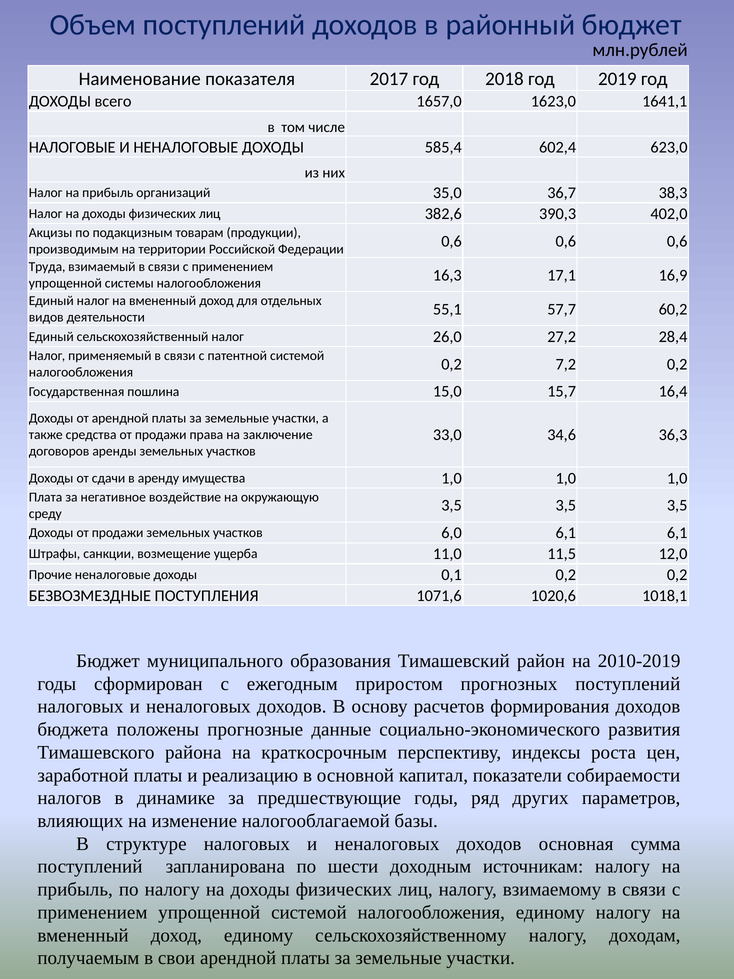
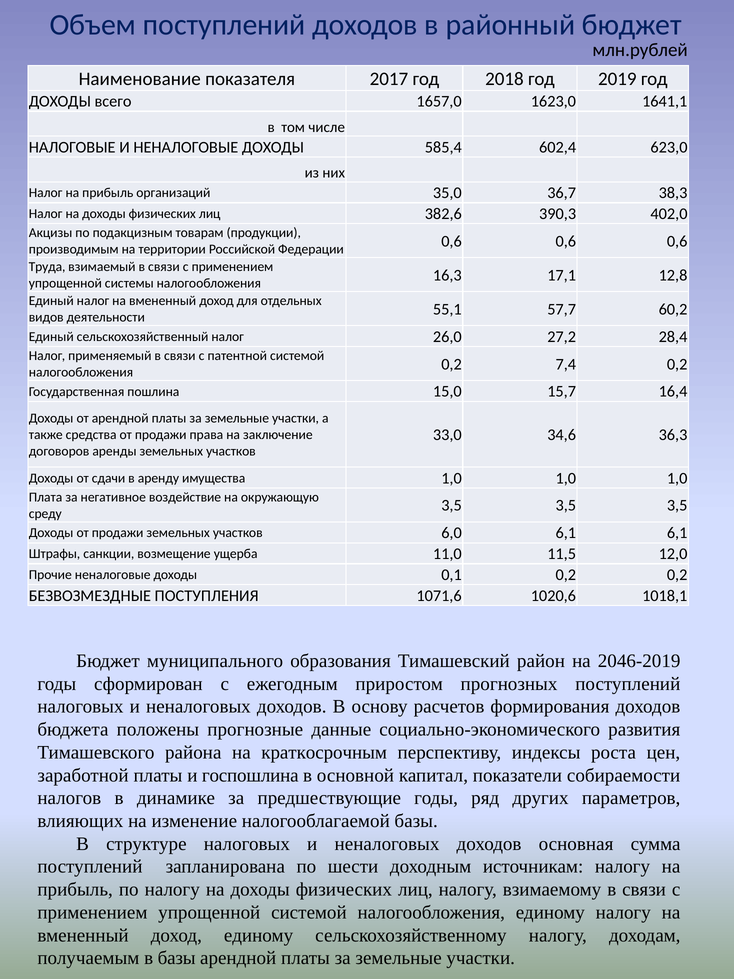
16,9: 16,9 -> 12,8 (673, 275)
7,2: 7,2 -> 7,4 (566, 364)
2010-2019: 2010-2019 -> 2046-2019 (639, 661)
реализацию: реализацию -> госпошлина (250, 775)
в свои: свои -> базы (177, 958)
